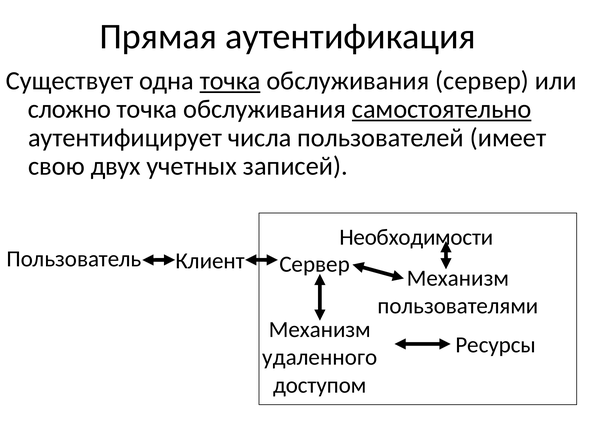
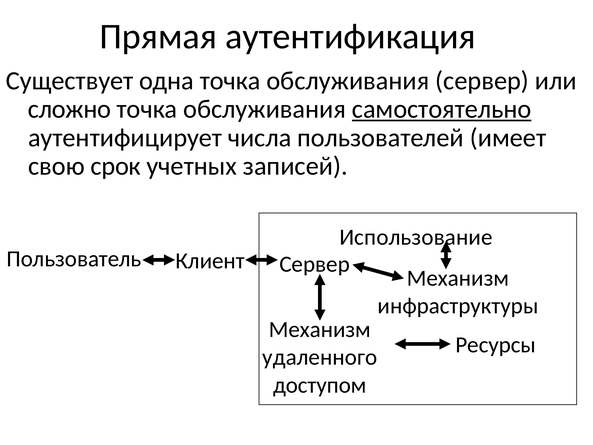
точка underline: present -> none (230, 81)
двух: двух -> срок (116, 166)
Необходимости: Необходимости -> Использование (416, 237)
пользователями: пользователями -> инфраструктуры (458, 306)
